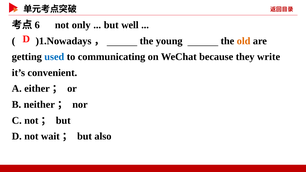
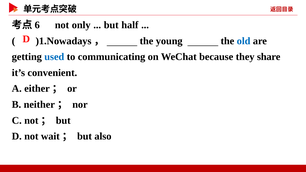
well: well -> half (130, 25)
old colour: orange -> blue (244, 41)
write: write -> share (269, 57)
